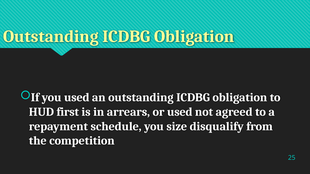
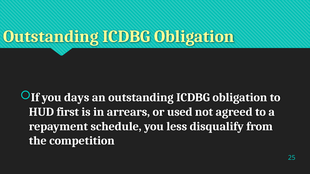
you used: used -> days (77, 98)
size: size -> less (177, 127)
